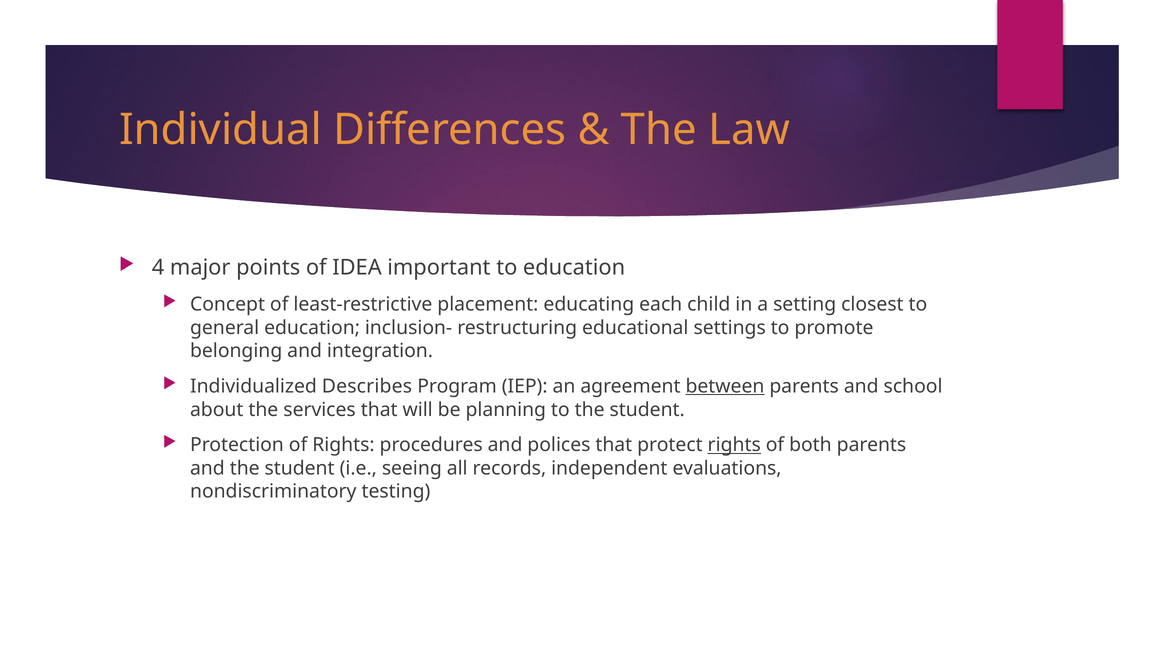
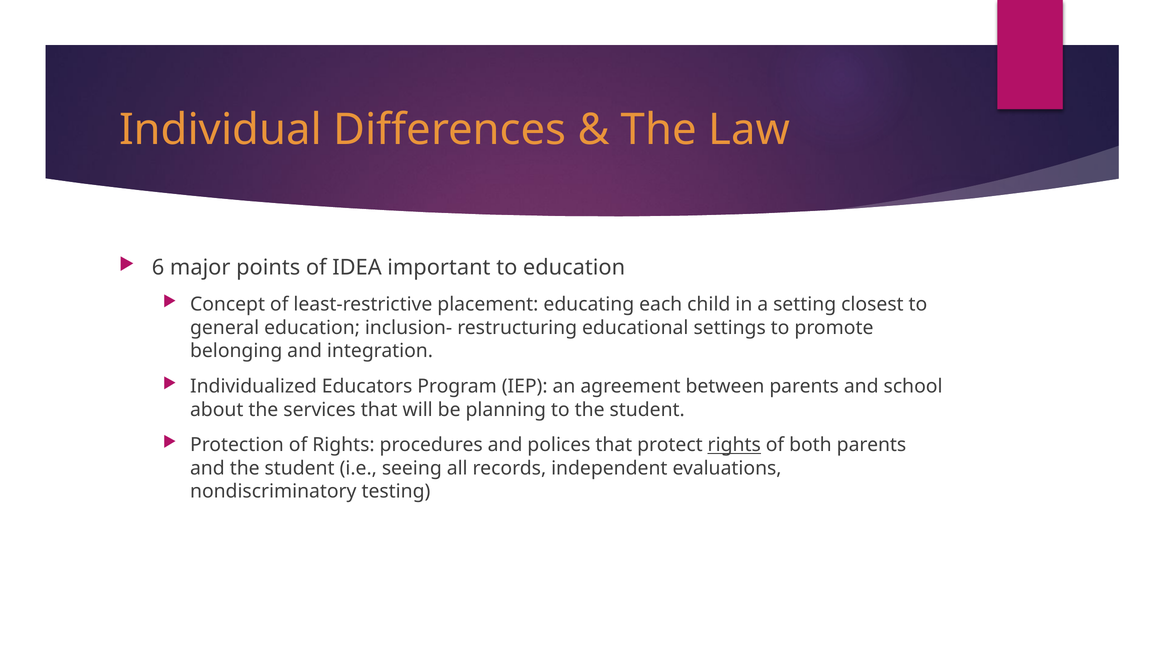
4: 4 -> 6 (158, 268)
Describes: Describes -> Educators (367, 387)
between underline: present -> none (725, 387)
